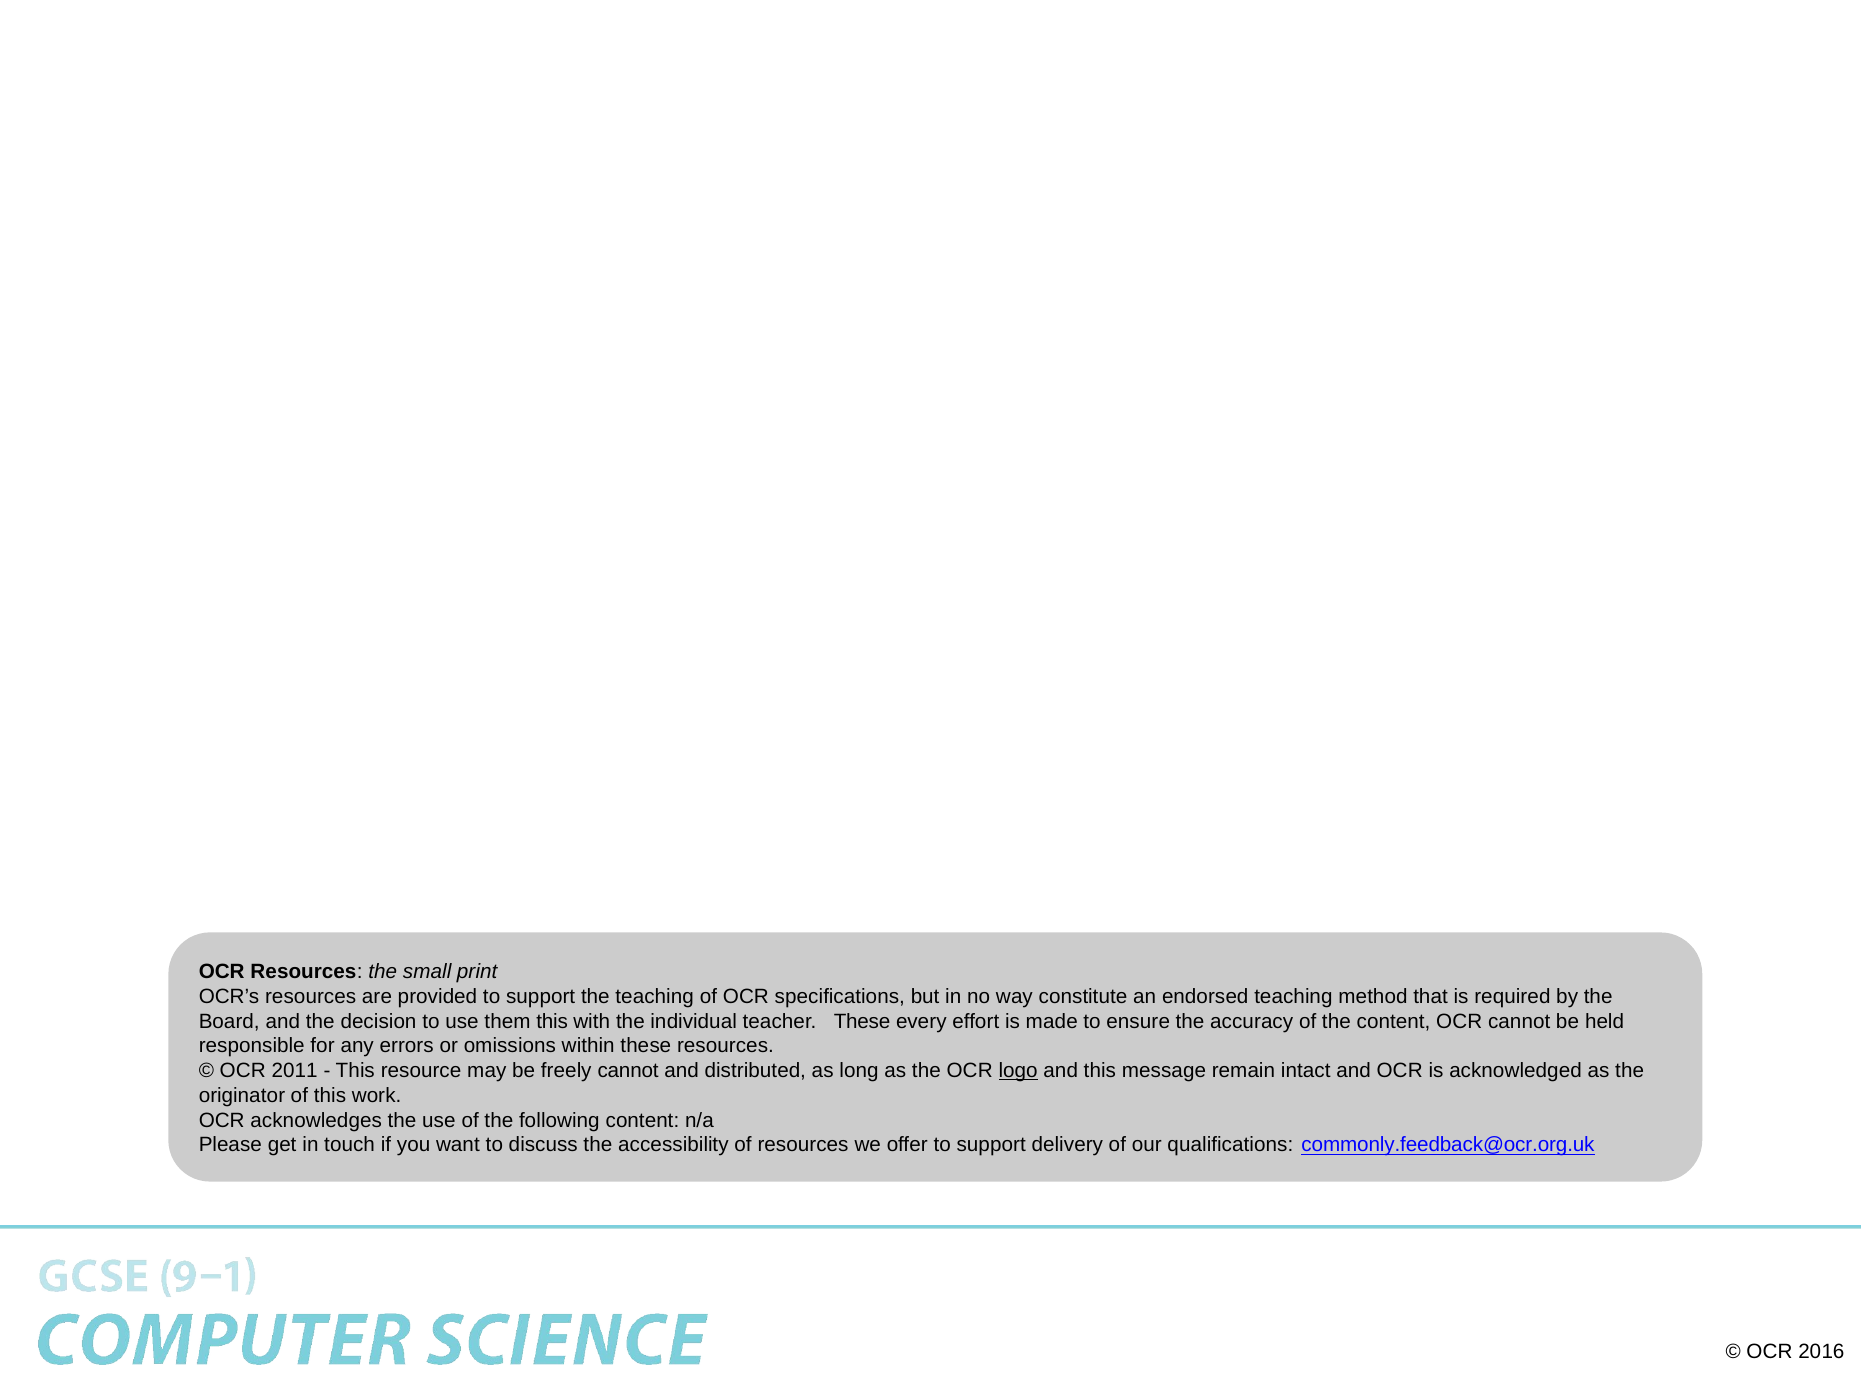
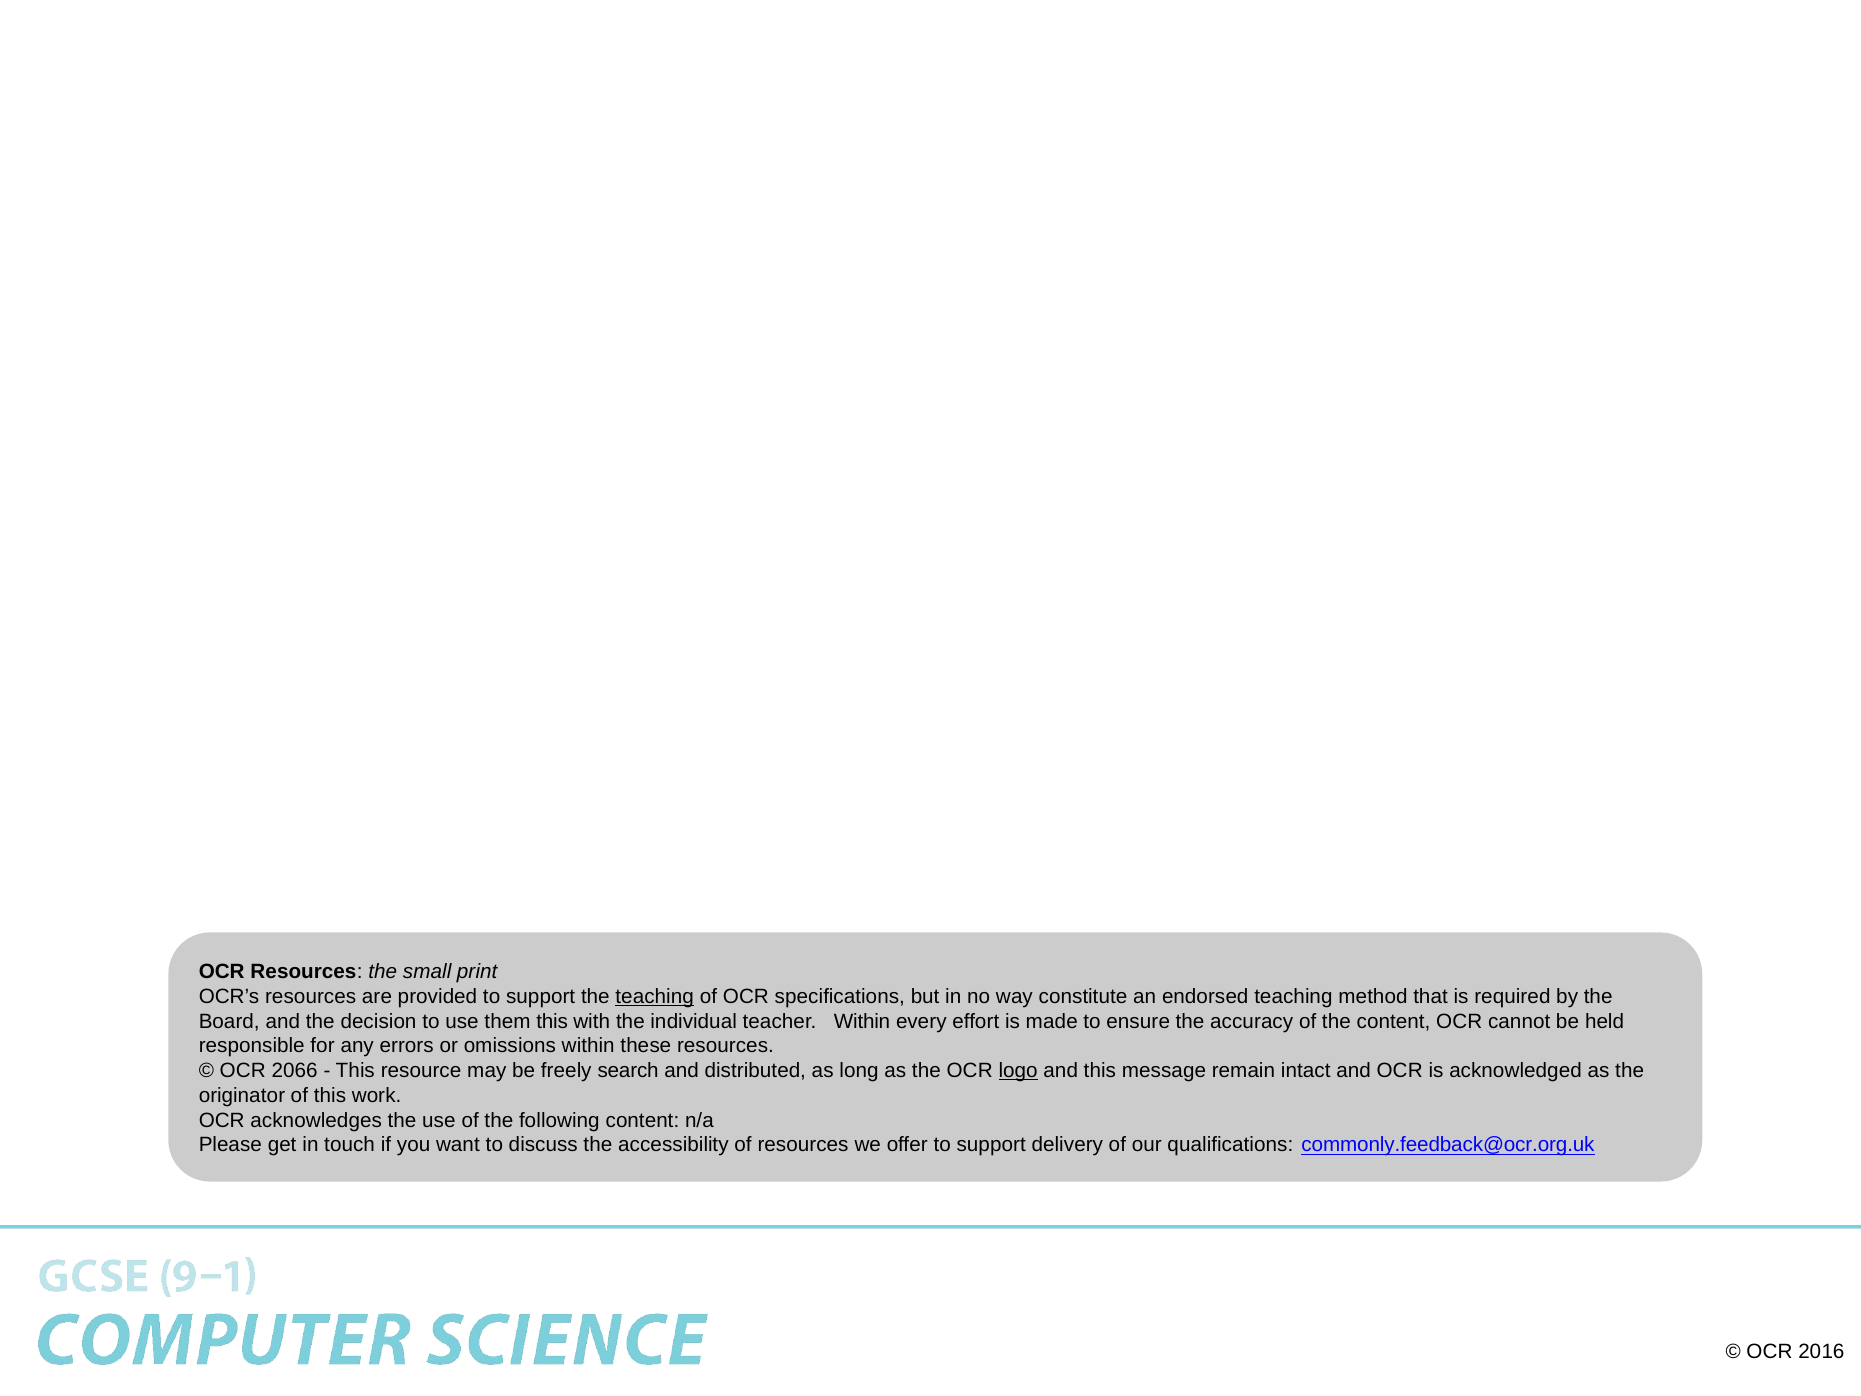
teaching underline: none -> present (655, 996)
teacher These: These -> Within (862, 1021)
2011: 2011 -> 2066 (295, 1071)
freely cannot: cannot -> search (628, 1071)
